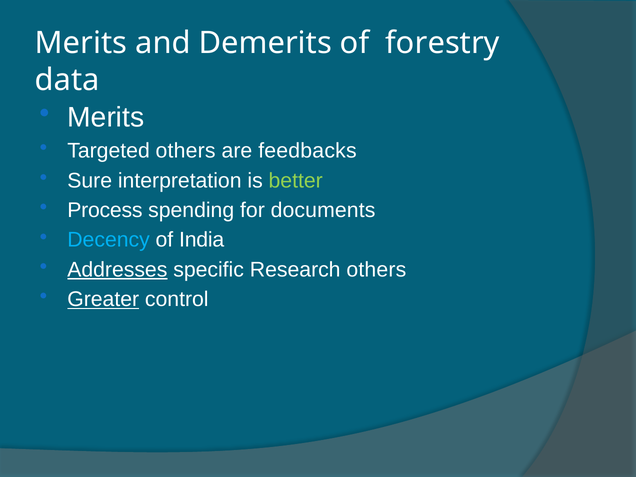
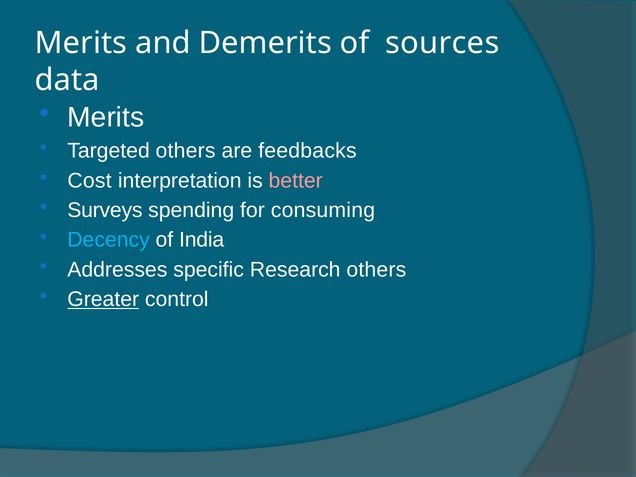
forestry: forestry -> sources (442, 43)
Sure: Sure -> Cost (90, 181)
better colour: light green -> pink (296, 181)
Process: Process -> Surveys (105, 210)
documents: documents -> consuming (323, 210)
Addresses underline: present -> none (117, 270)
